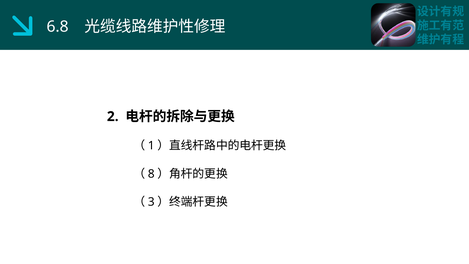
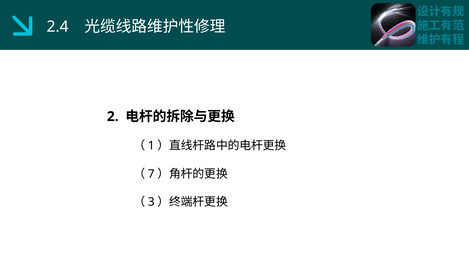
6.8: 6.8 -> 2.4 (58, 26)
8: 8 -> 7 (151, 174)
